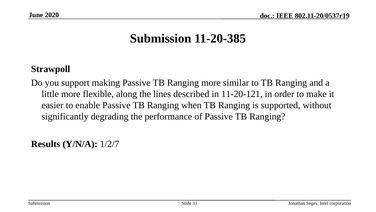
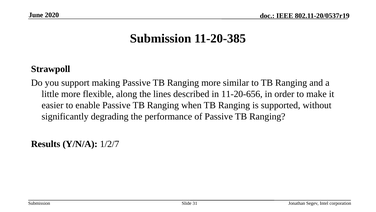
11-20-121: 11-20-121 -> 11-20-656 (242, 94)
